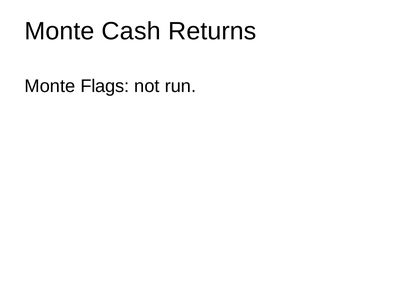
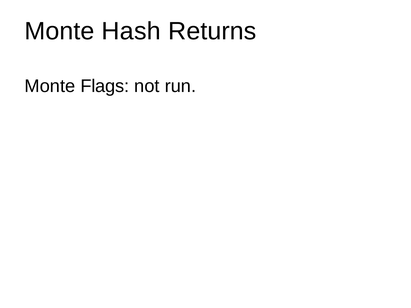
Cash: Cash -> Hash (131, 31)
